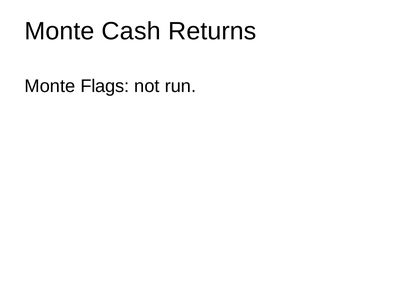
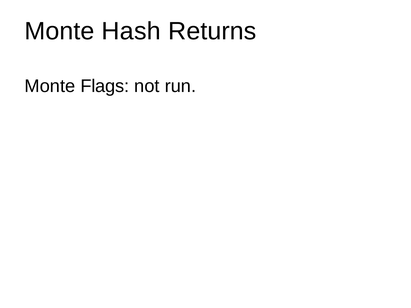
Cash: Cash -> Hash (131, 31)
